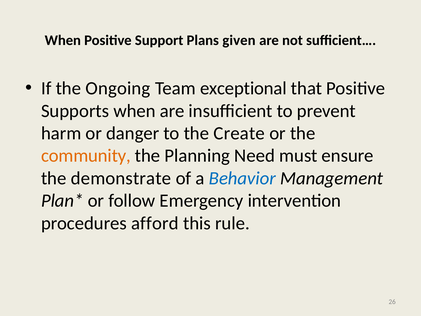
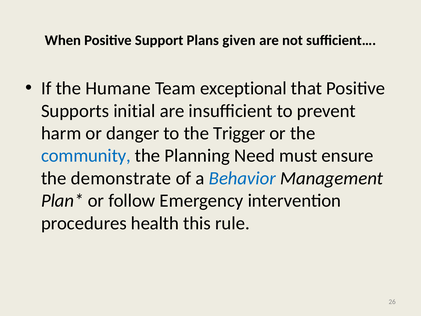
Ongoing: Ongoing -> Humane (118, 88)
Supports when: when -> initial (134, 111)
Create: Create -> Trigger (239, 133)
community colour: orange -> blue (86, 156)
afford: afford -> health (155, 223)
